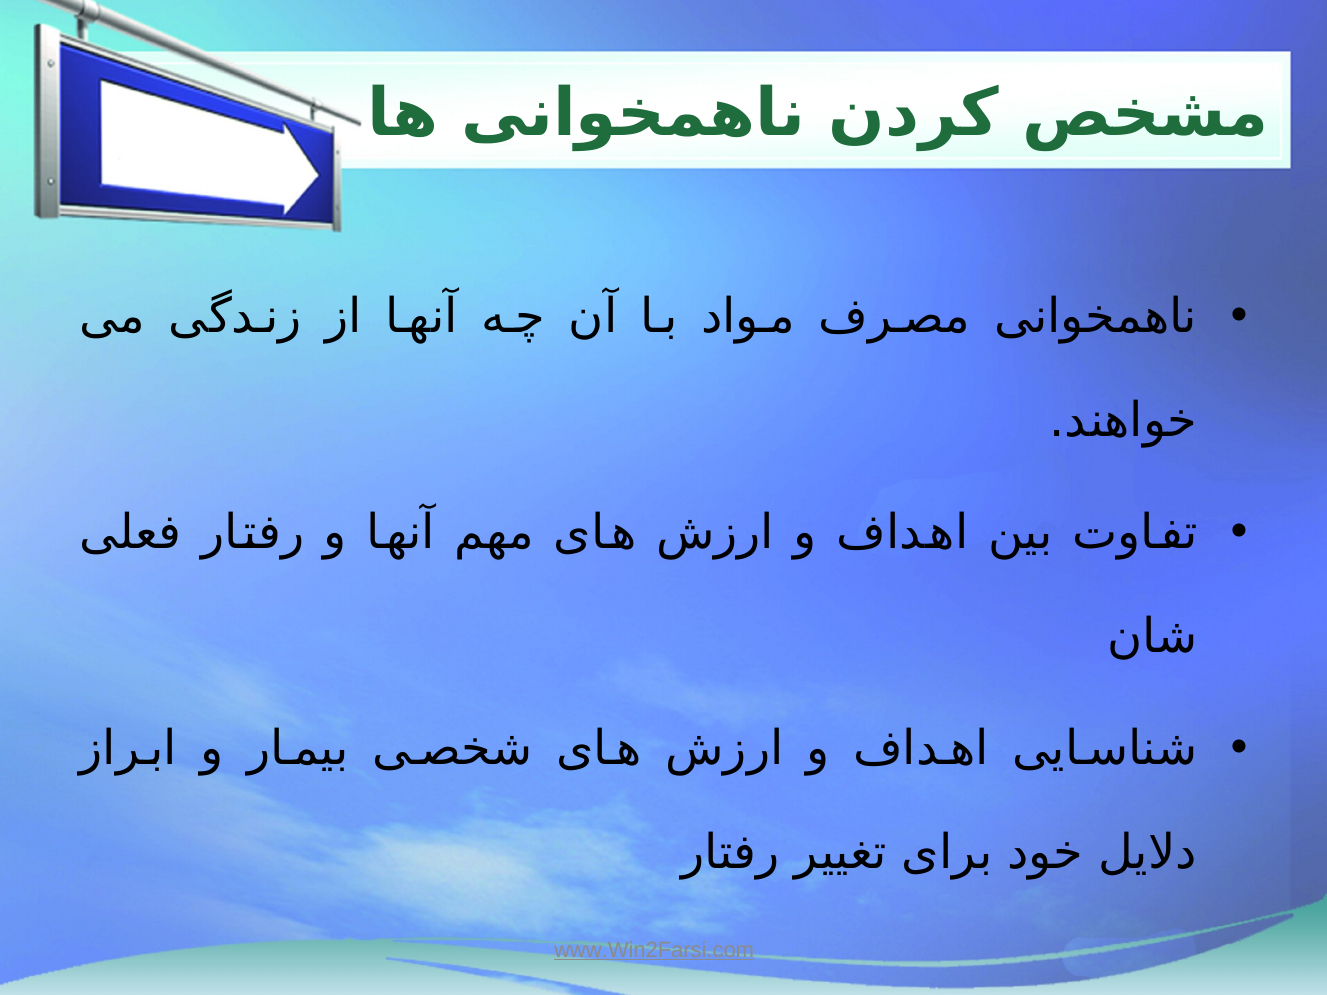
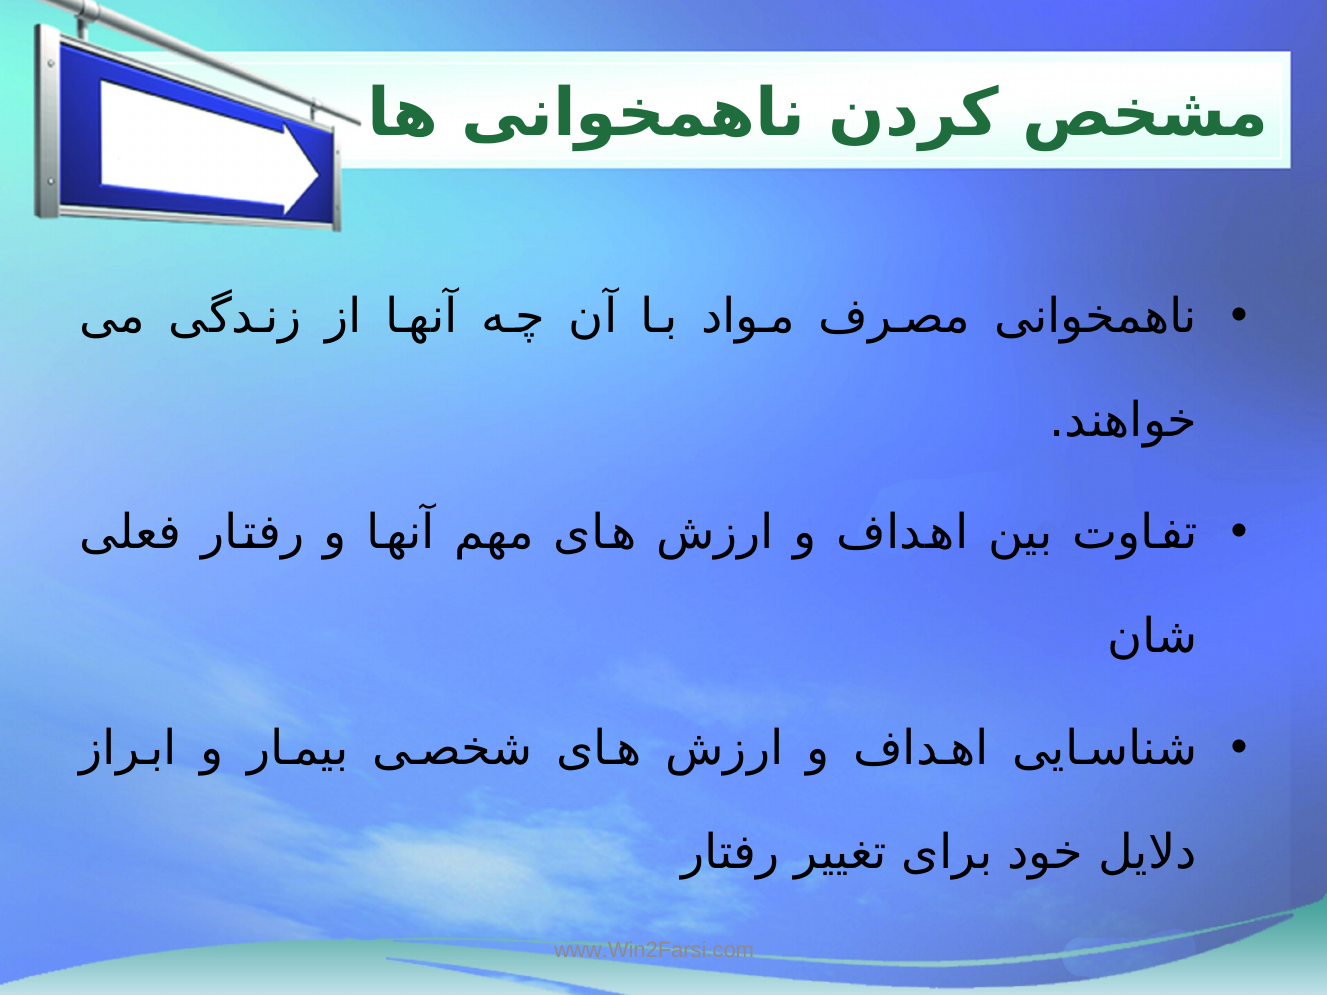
www.Win2Farsi.com underline: present -> none (654, 950)
